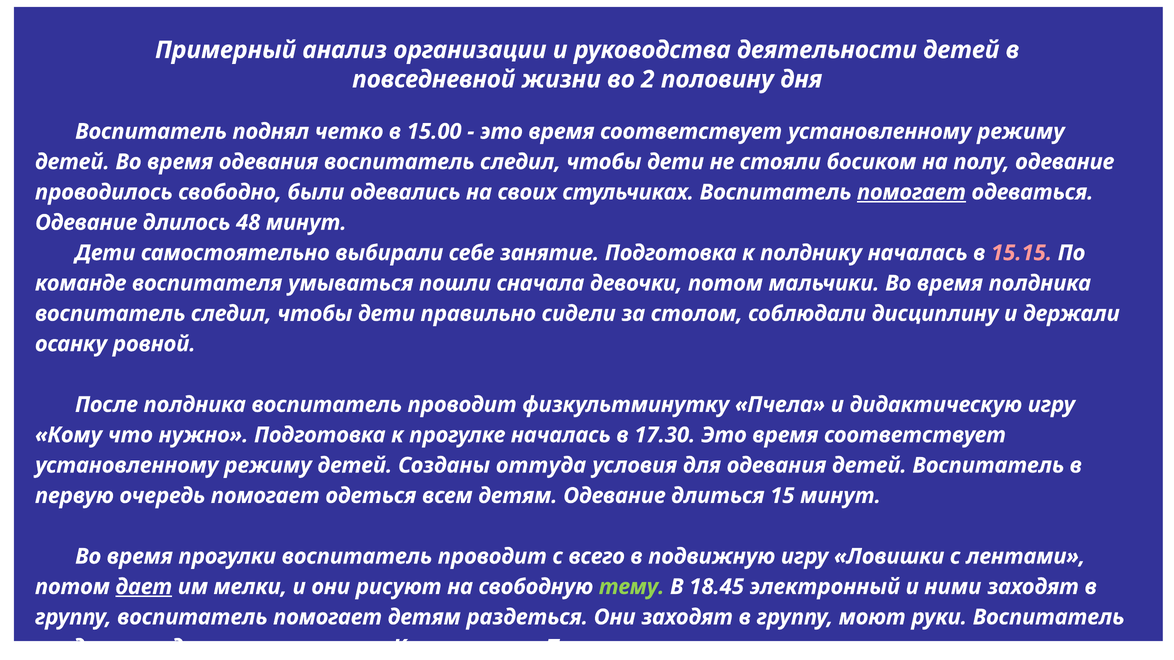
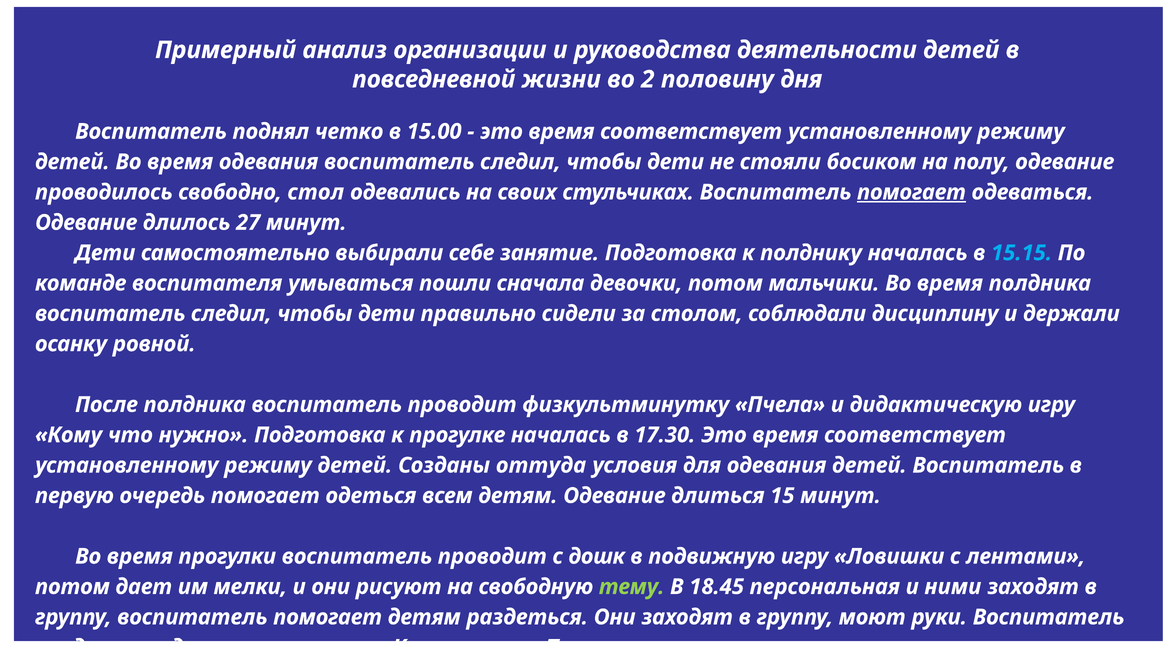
были: были -> стол (316, 192)
48: 48 -> 27 (248, 223)
15.15 colour: pink -> light blue (1022, 253)
всего: всего -> дошк (597, 557)
дает underline: present -> none (144, 587)
электронный: электронный -> персональная (825, 587)
